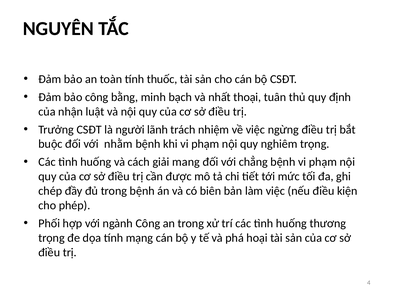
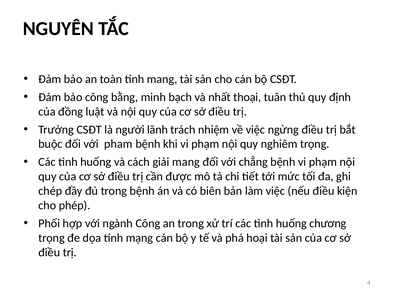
tính thuốc: thuốc -> mang (162, 79)
nhận: nhận -> đồng (71, 111)
nhằm: nhằm -> pham (118, 144)
thương: thương -> chương (328, 223)
